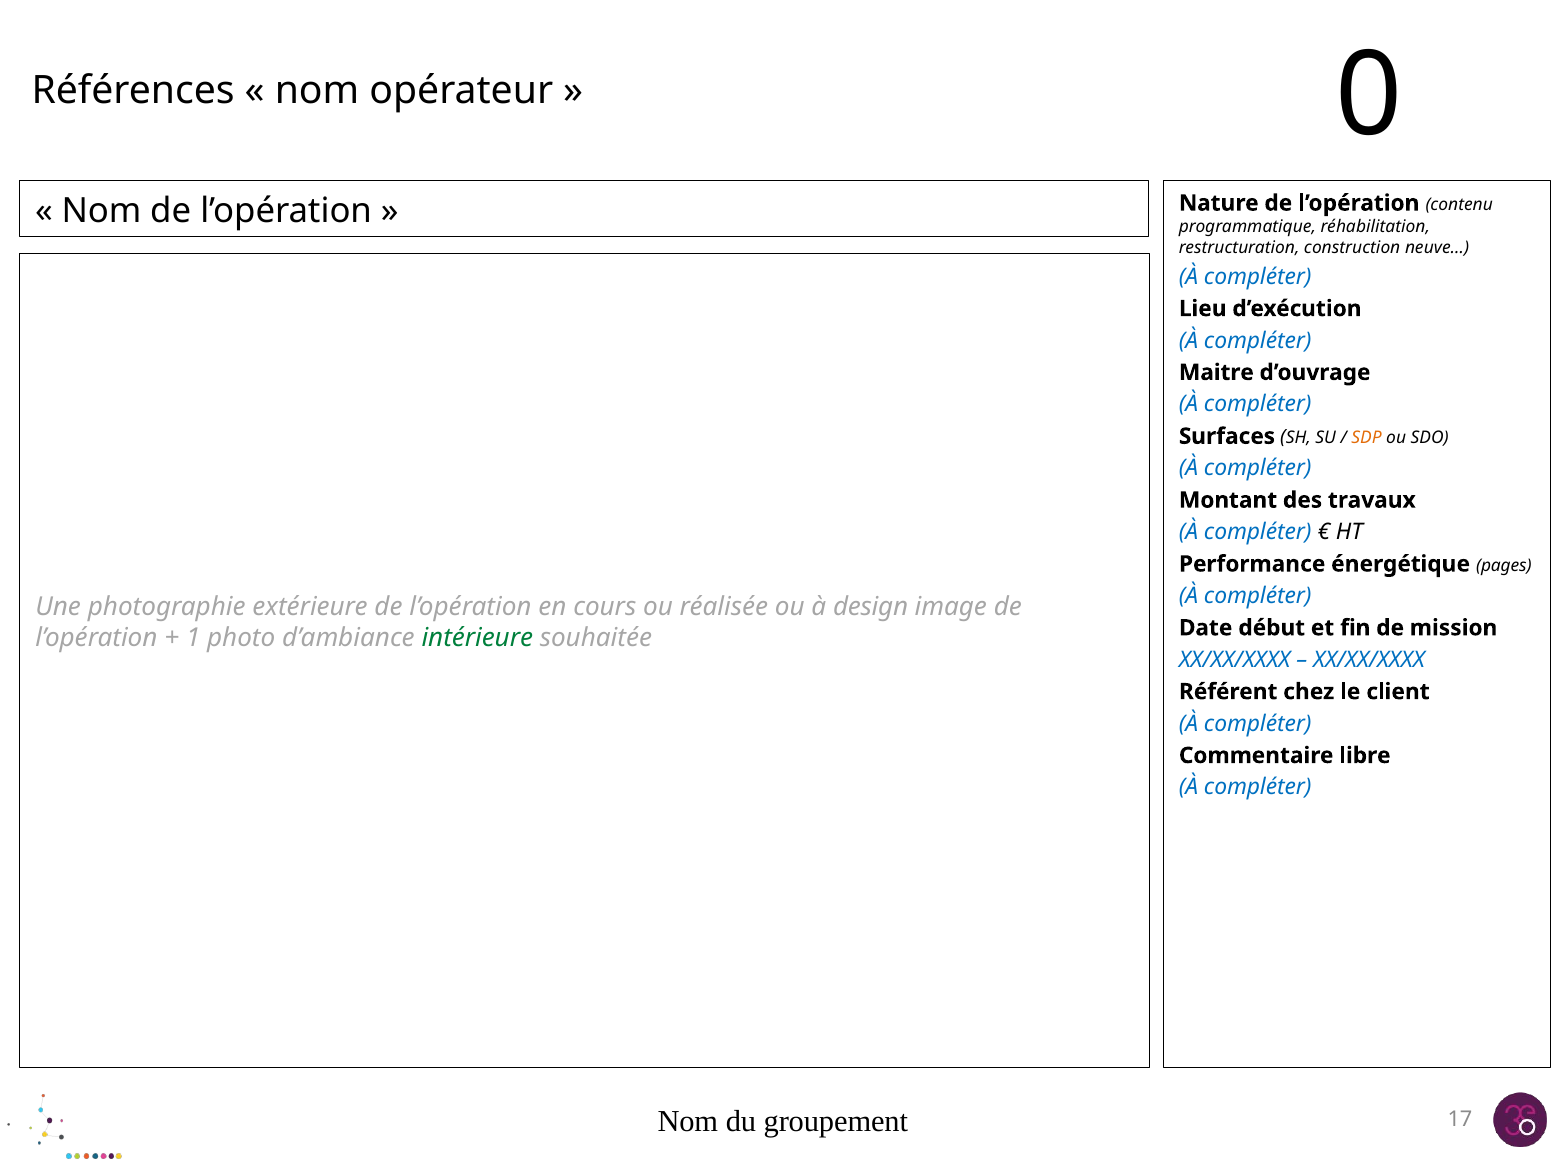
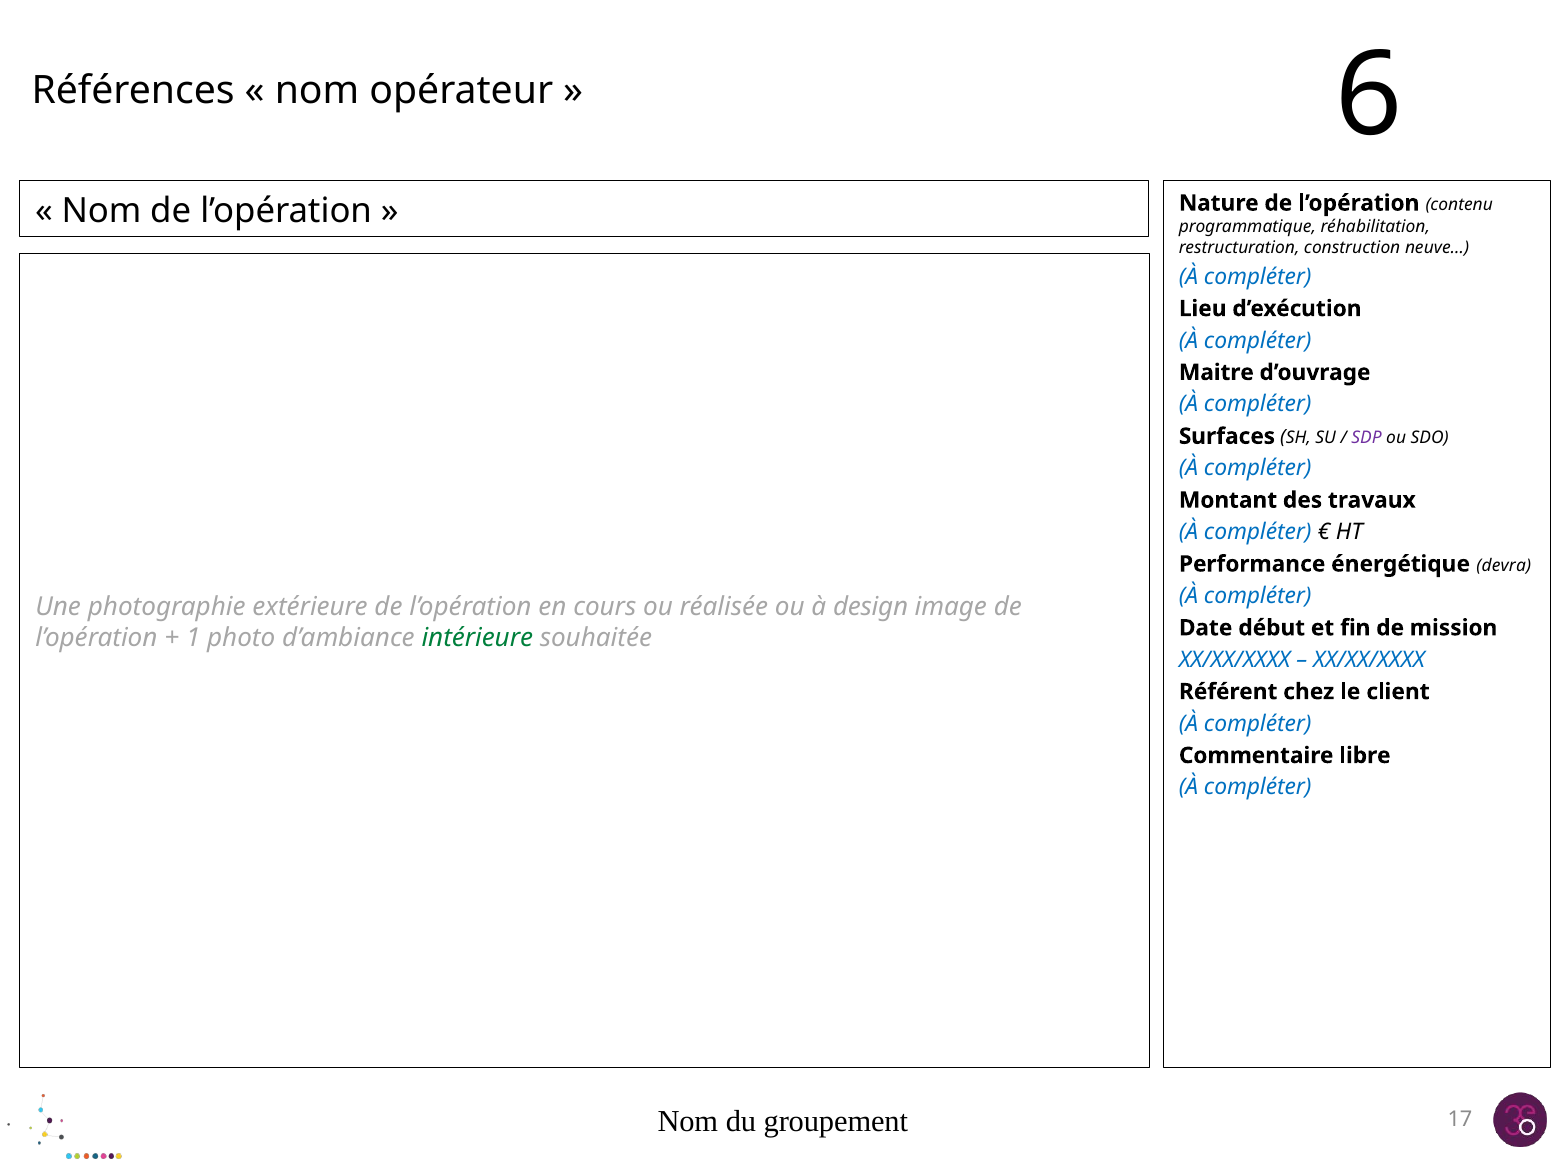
0: 0 -> 6 (1369, 96)
SDP colour: orange -> purple (1366, 438)
pages: pages -> devra (1504, 566)
